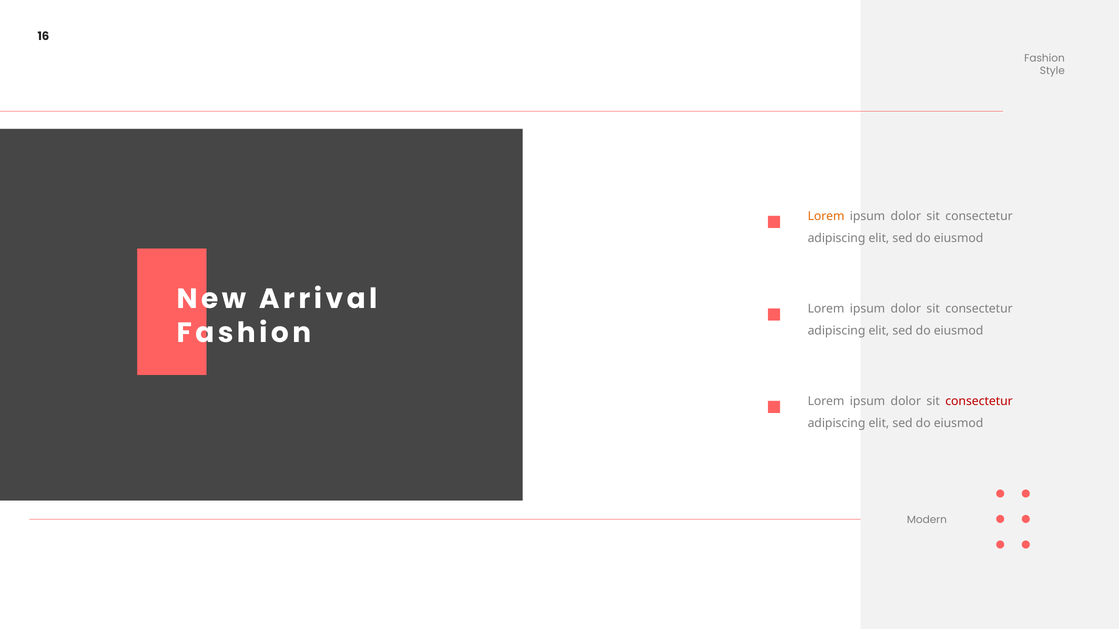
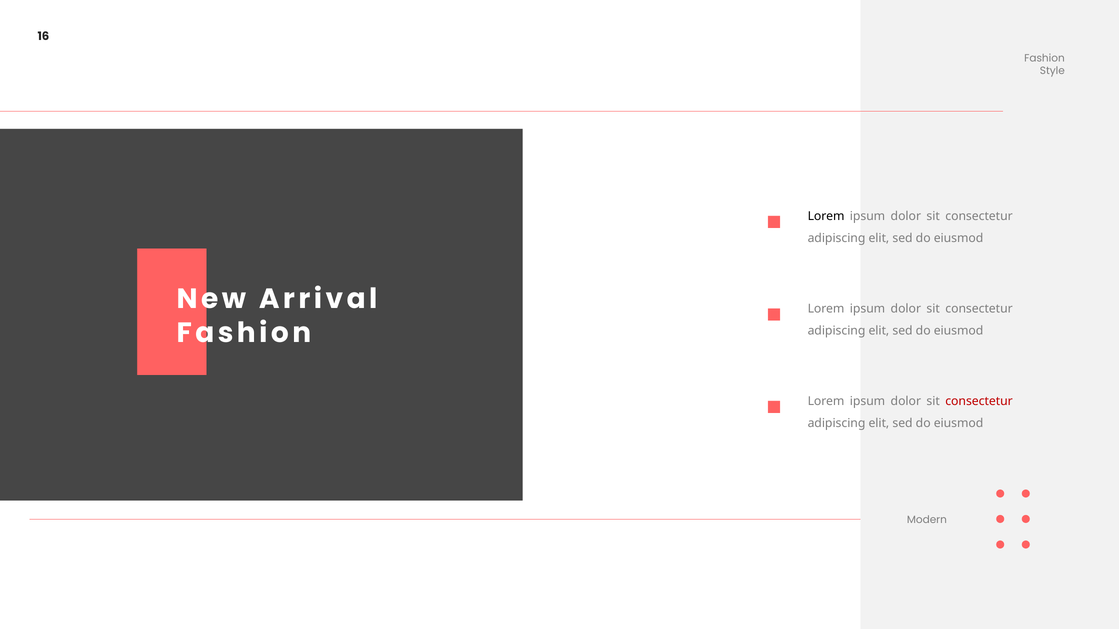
Lorem colour: orange -> black (826, 217)
